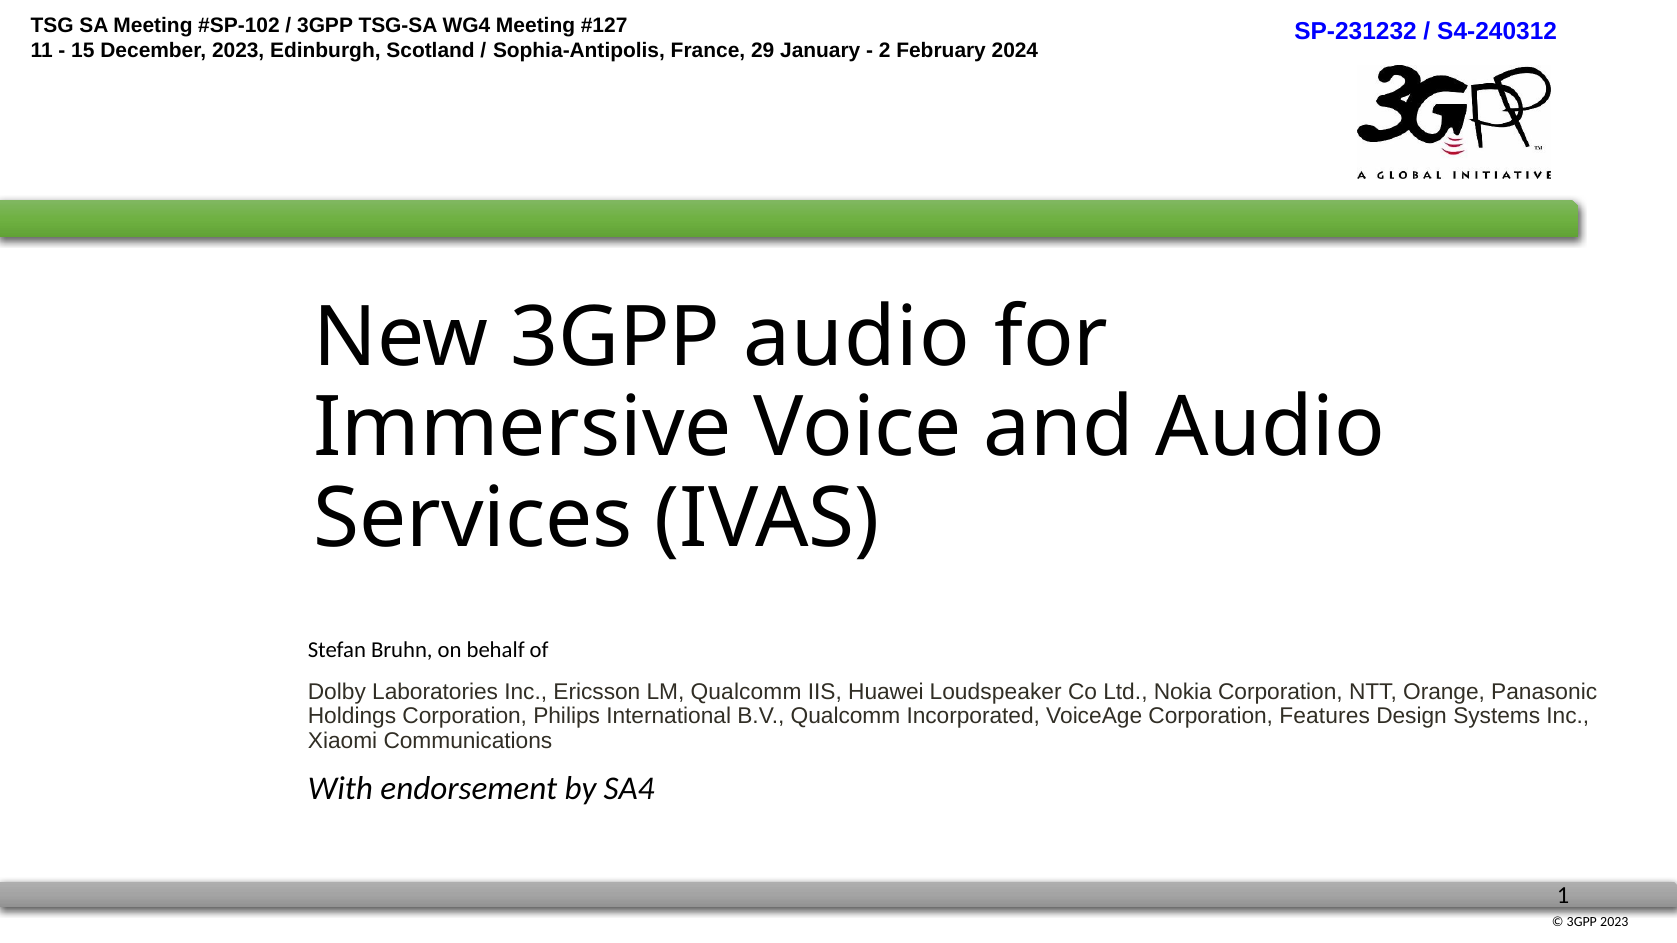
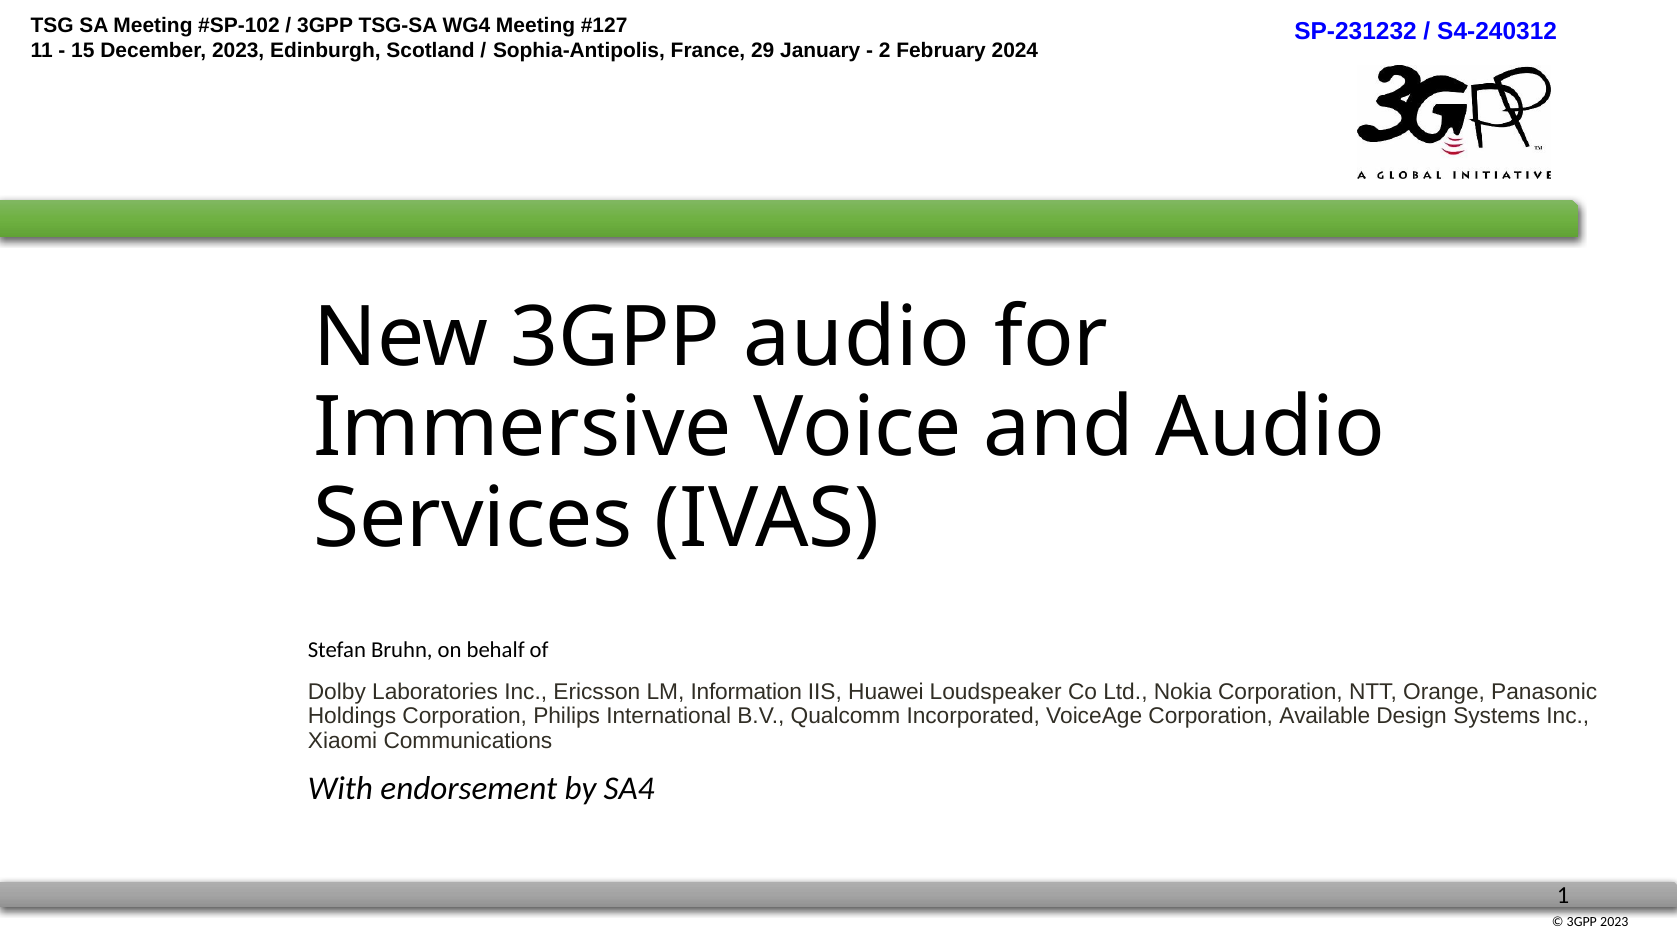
LM Qualcomm: Qualcomm -> Information (746, 692)
Features: Features -> Available (1325, 716)
